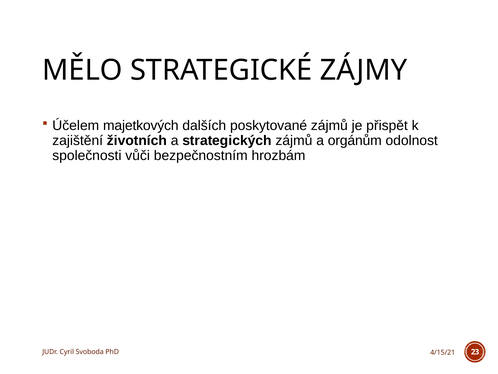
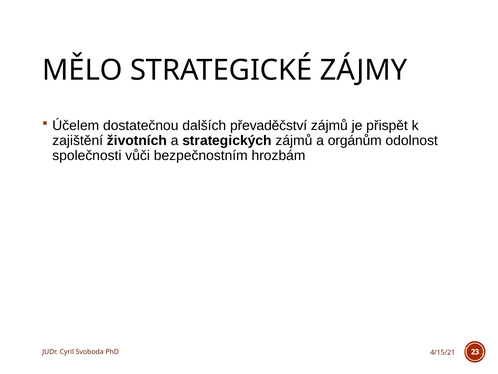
majetkových: majetkových -> dostatečnou (141, 125)
poskytované: poskytované -> převaděčství (269, 125)
